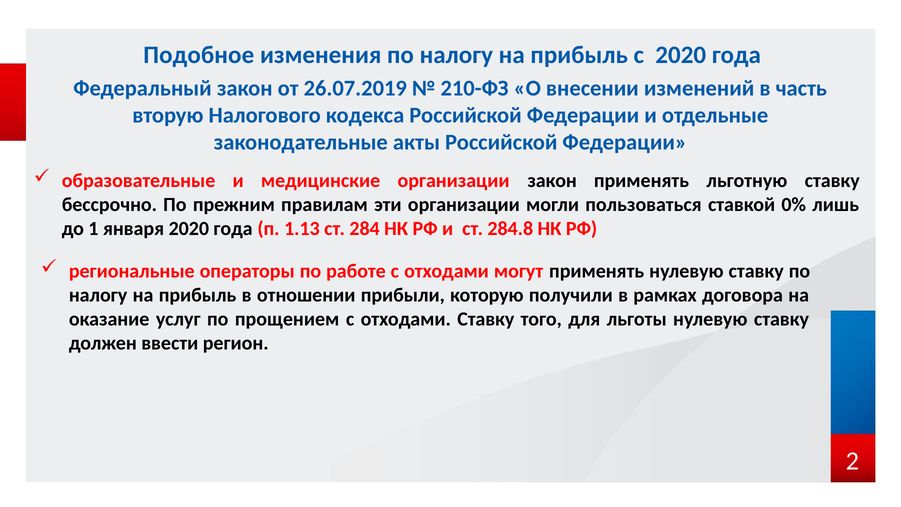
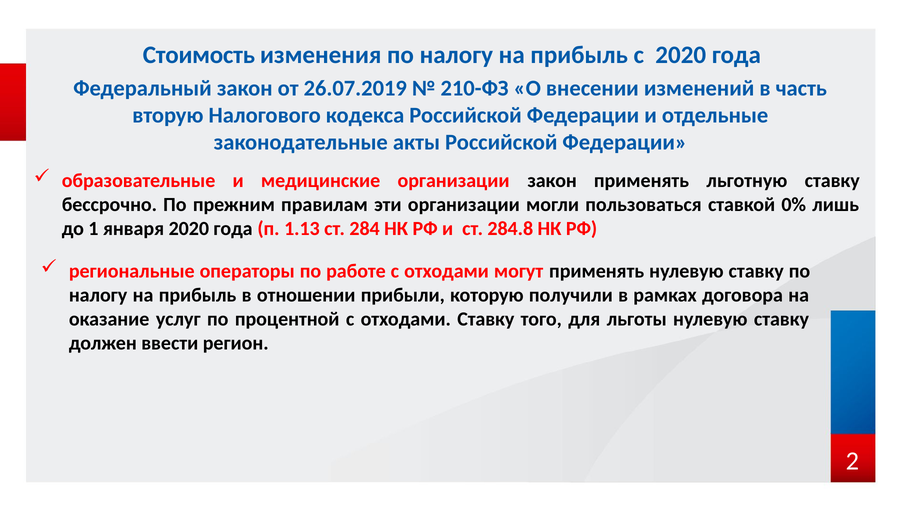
Подобное: Подобное -> Стоимость (199, 55)
прощением: прощением -> процентной (287, 319)
